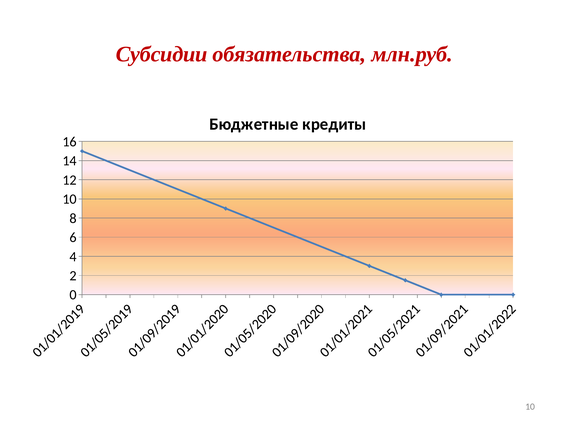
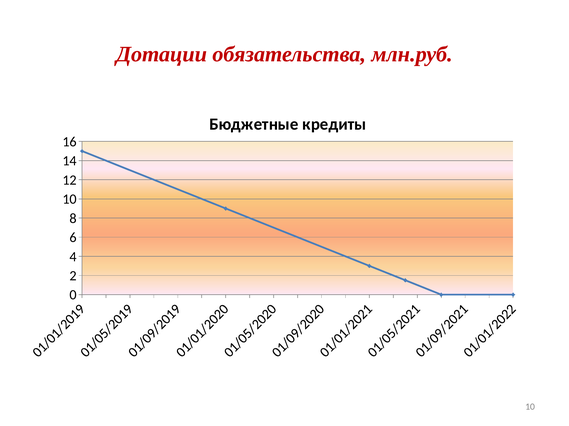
Субсидии: Субсидии -> Дотации (162, 54)
